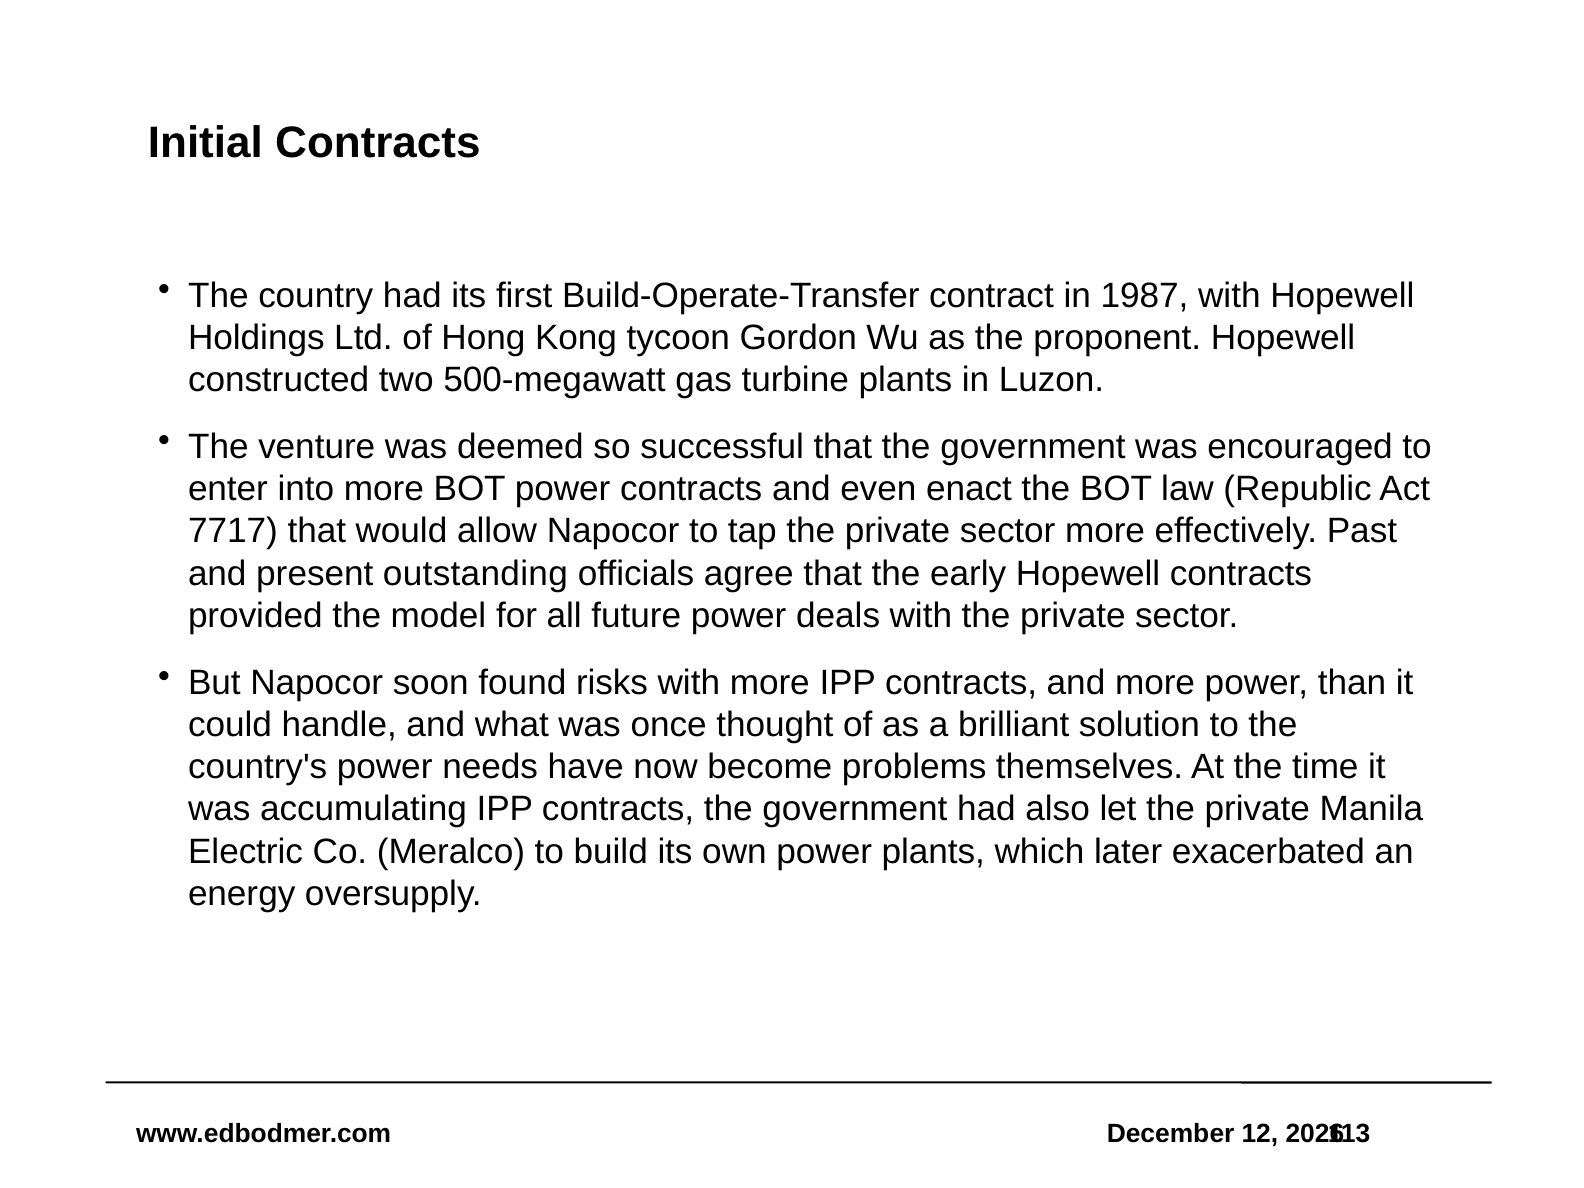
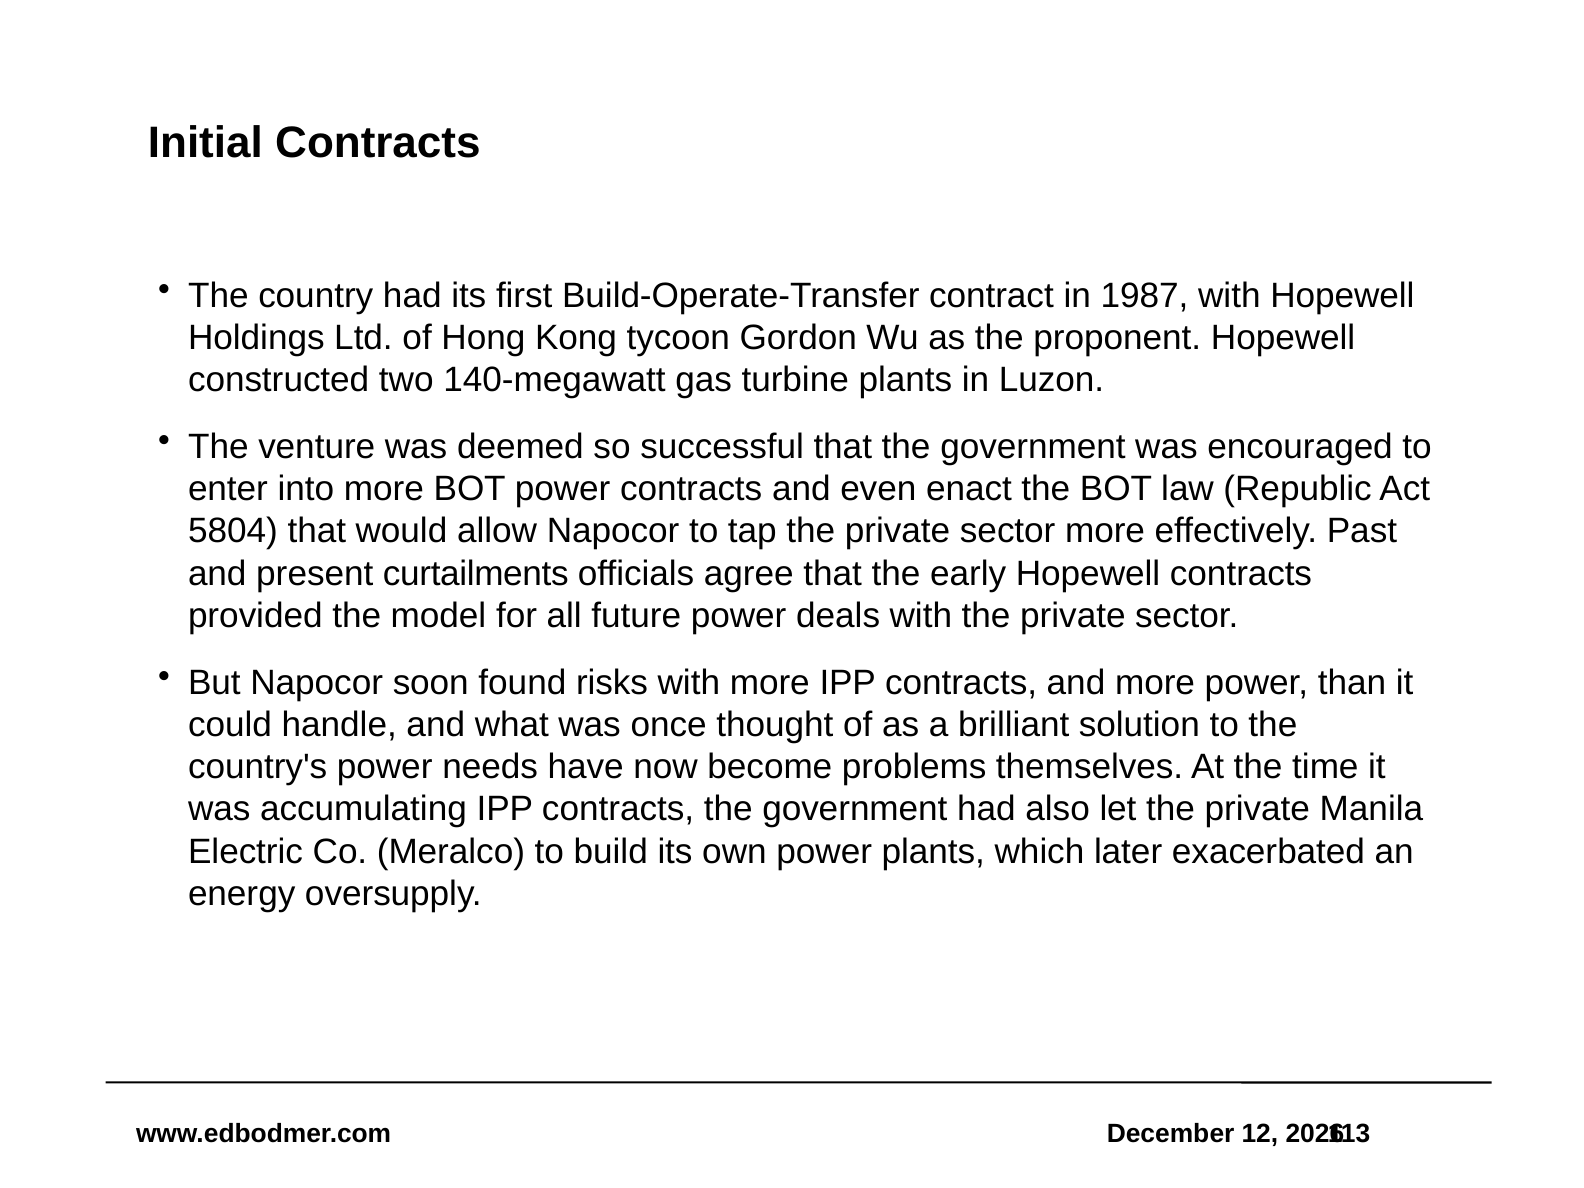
500-megawatt: 500-megawatt -> 140-megawatt (554, 380)
7717: 7717 -> 5804 (233, 531)
outstanding: outstanding -> curtailments (476, 573)
